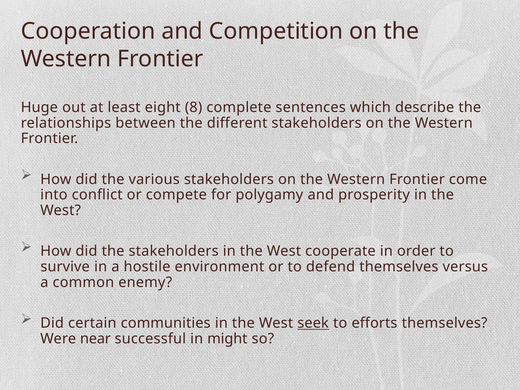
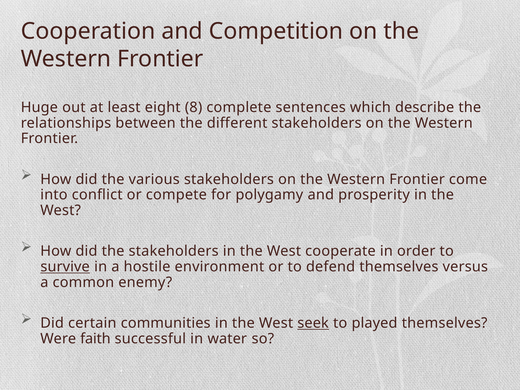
survive underline: none -> present (65, 267)
efforts: efforts -> played (374, 323)
near: near -> faith (95, 339)
might: might -> water (227, 339)
